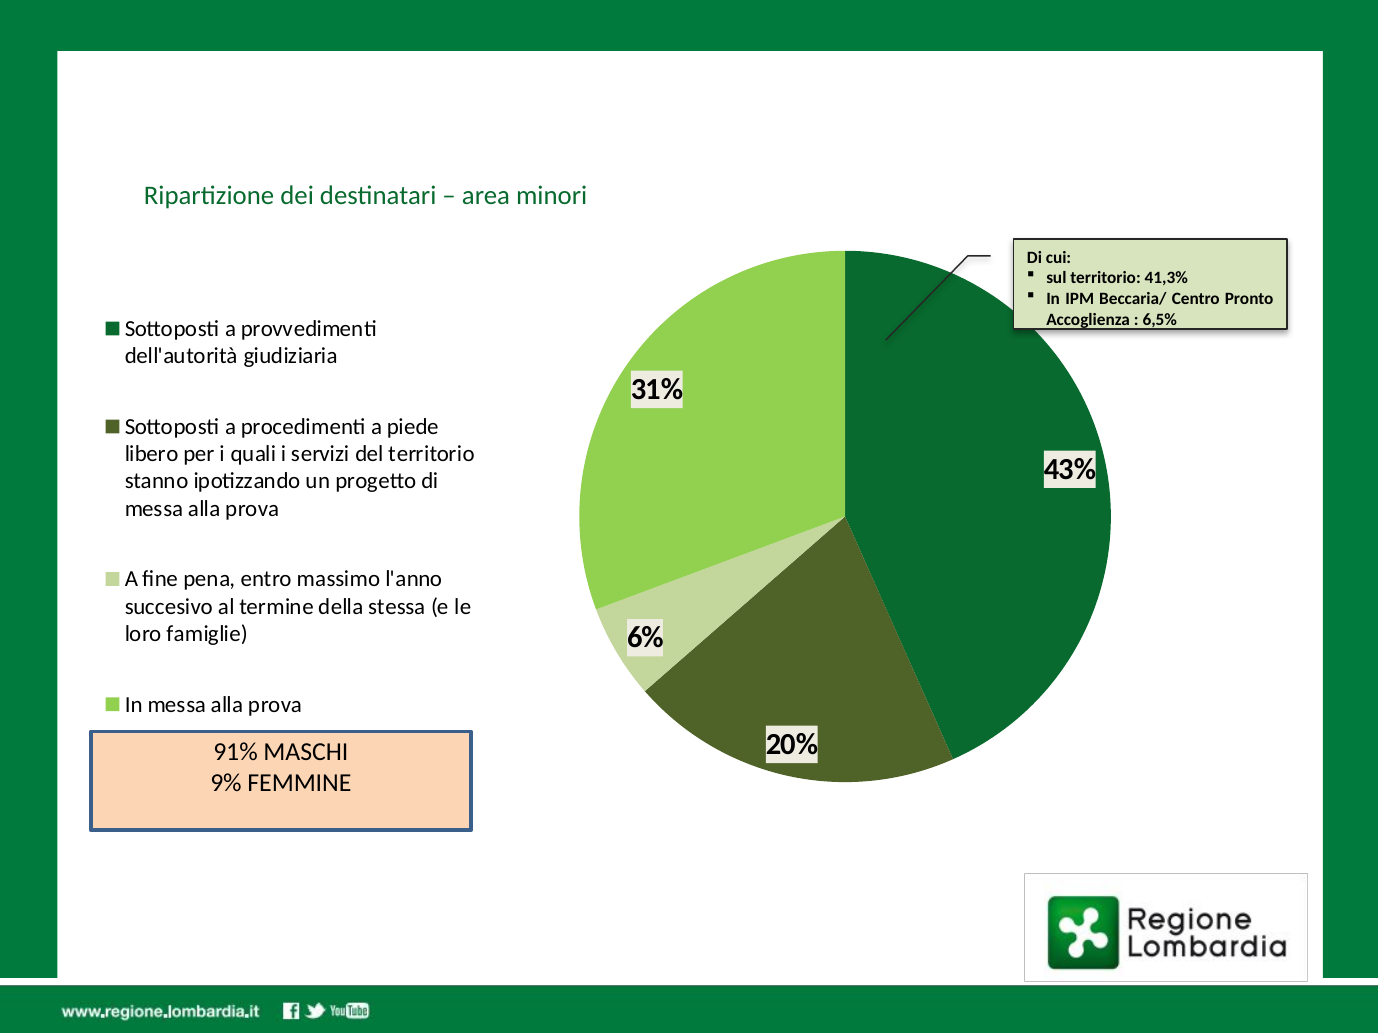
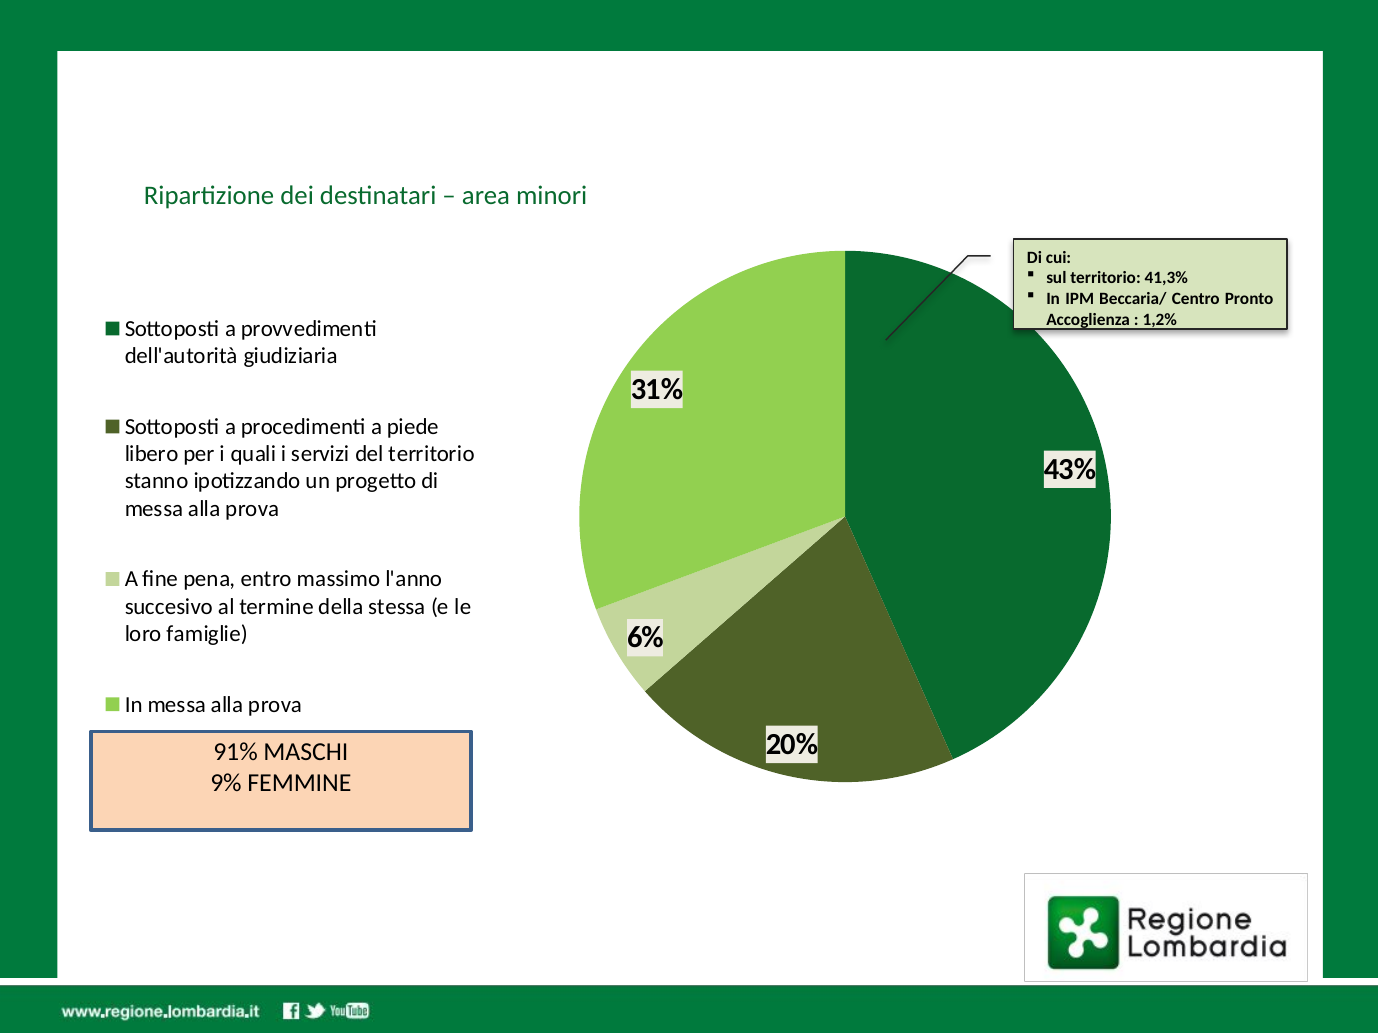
6,5%: 6,5% -> 1,2% (1160, 320)
